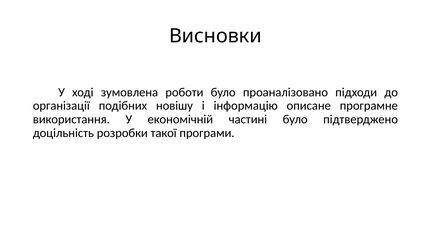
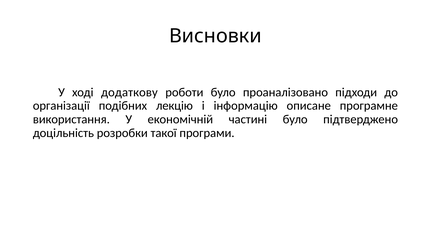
зумовлена: зумовлена -> додаткову (129, 92)
новішу: новішу -> лекцію (174, 106)
